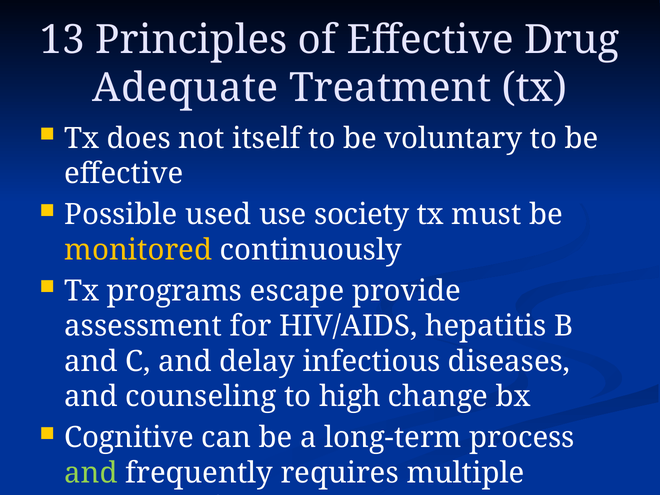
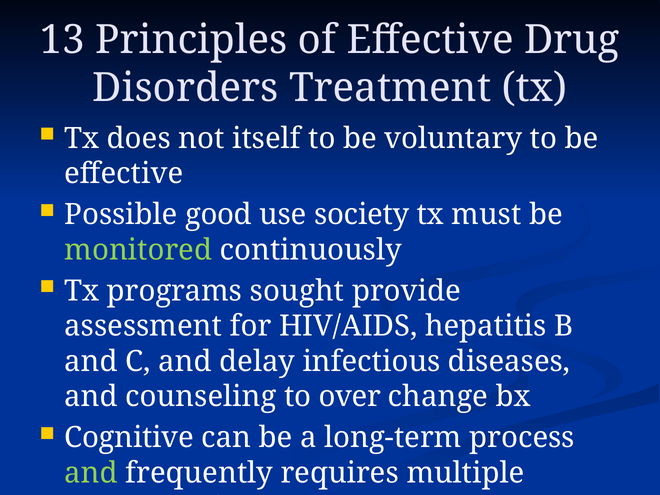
Adequate: Adequate -> Disorders (186, 88)
used: used -> good (219, 215)
monitored colour: yellow -> light green (138, 250)
escape: escape -> sought (297, 291)
high: high -> over (350, 397)
